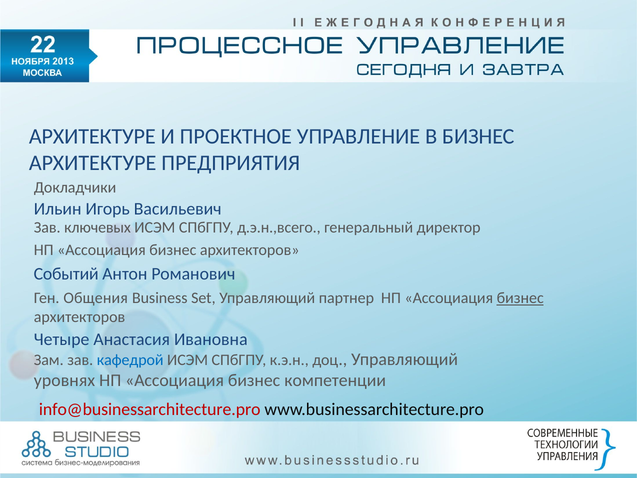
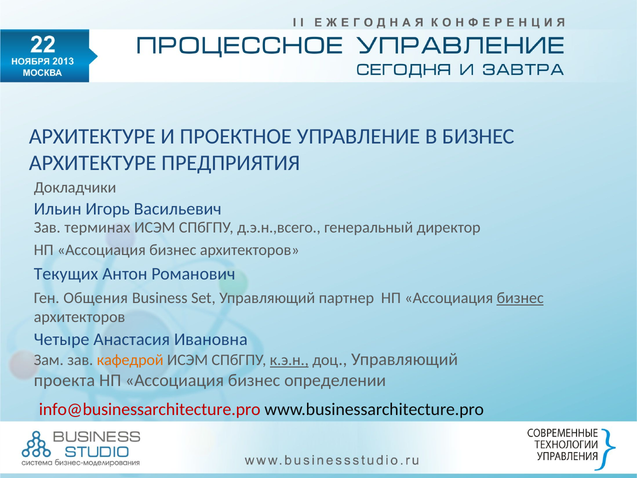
ключевых: ключевых -> терминах (97, 228)
Событий: Событий -> Текущих (66, 274)
кафедрой colour: blue -> orange (130, 360)
к.э.н underline: none -> present (289, 360)
уровнях: уровнях -> проекта (64, 380)
компетенции: компетенции -> определении (335, 380)
